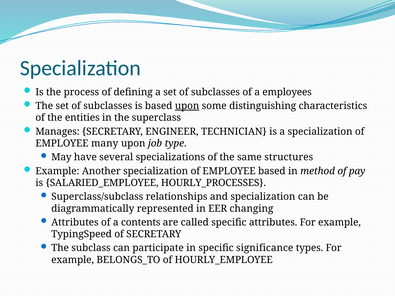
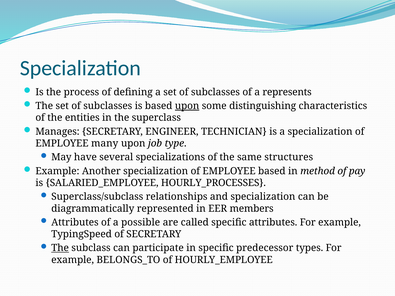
employees: employees -> represents (287, 92)
changing: changing -> members (252, 209)
contents: contents -> possible (141, 223)
The underline: none -> present (60, 248)
significance: significance -> predecessor (265, 248)
